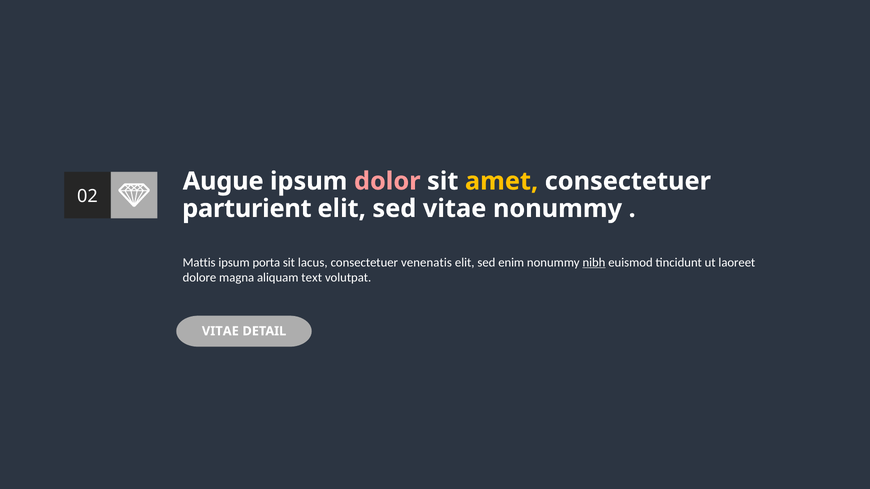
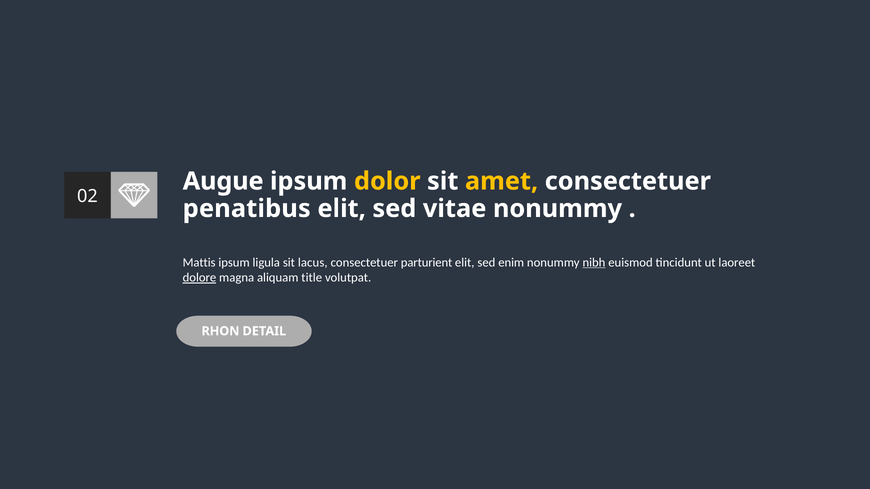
dolor colour: pink -> yellow (387, 181)
parturient: parturient -> penatibus (247, 209)
porta: porta -> ligula (266, 263)
venenatis: venenatis -> parturient (427, 263)
dolore underline: none -> present (199, 278)
text: text -> title (312, 278)
VITAE: VITAE -> RHON (220, 331)
